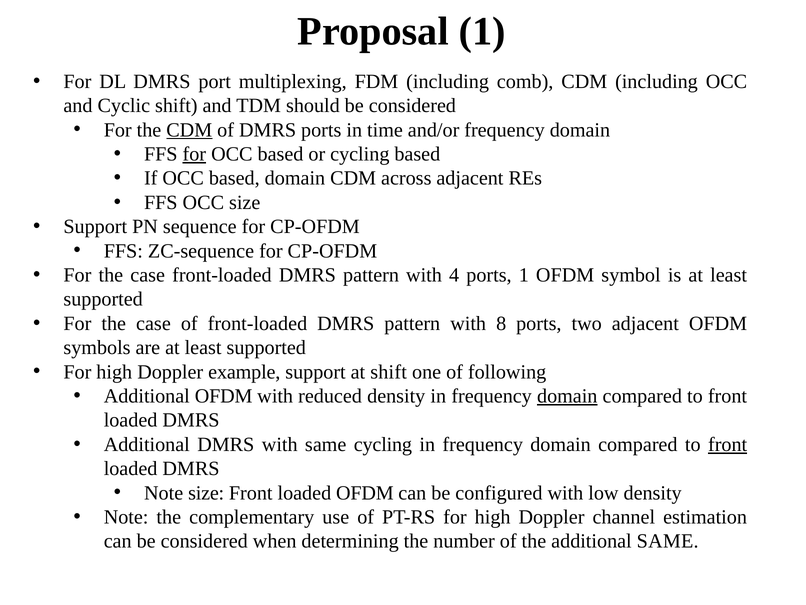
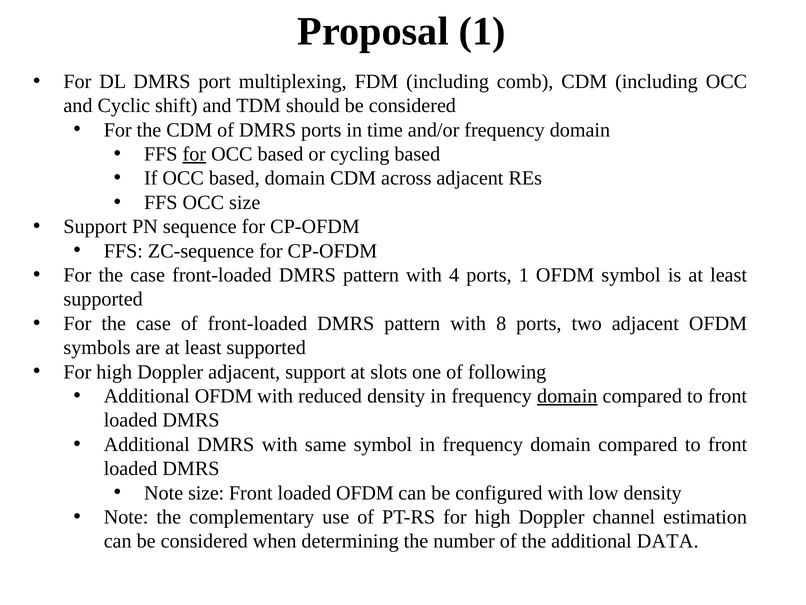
CDM underline: present -> none (189, 130)
Doppler example: example -> adjacent (244, 372)
at shift: shift -> slots (389, 372)
same cycling: cycling -> symbol (383, 444)
front underline: present -> none (728, 444)
additional SAME: SAME -> DATA (668, 541)
